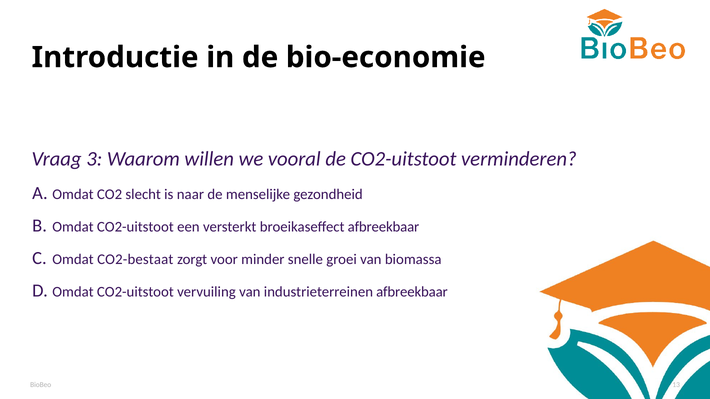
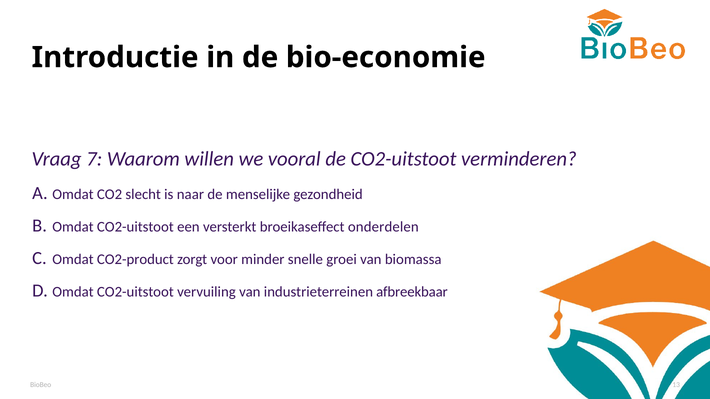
3: 3 -> 7 (94, 159)
broeikaseffect afbreekbaar: afbreekbaar -> onderdelen (383, 227)
CO2-bestaat: CO2-bestaat -> CO2-product (135, 260)
